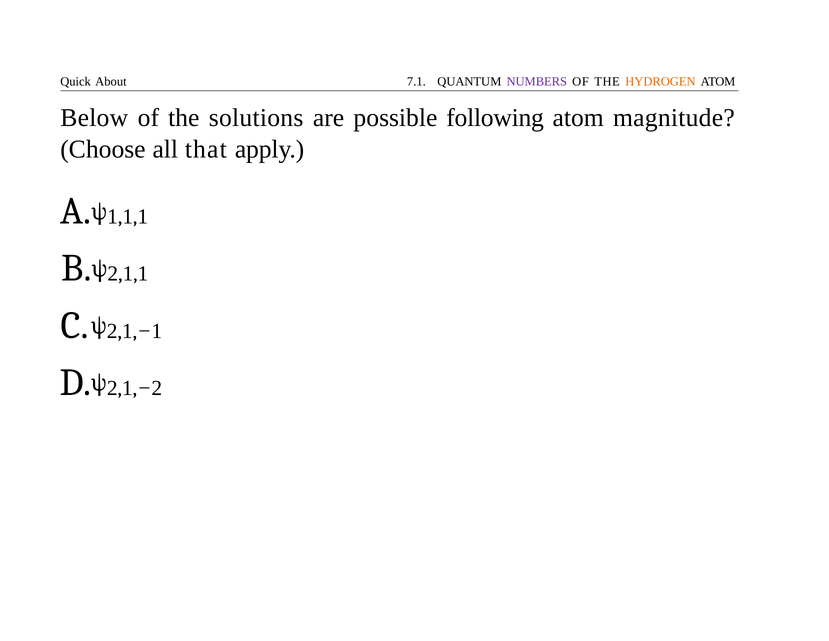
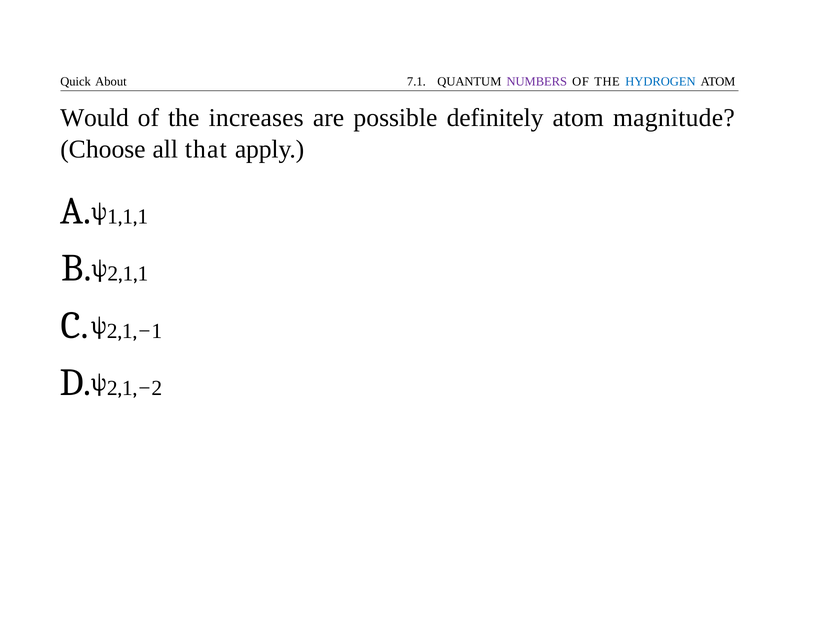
HYDROGEN colour: orange -> blue (660, 82)
Below: Below -> Would (95, 118)
solutions: solutions -> increases (256, 118)
following: following -> definitely (495, 118)
